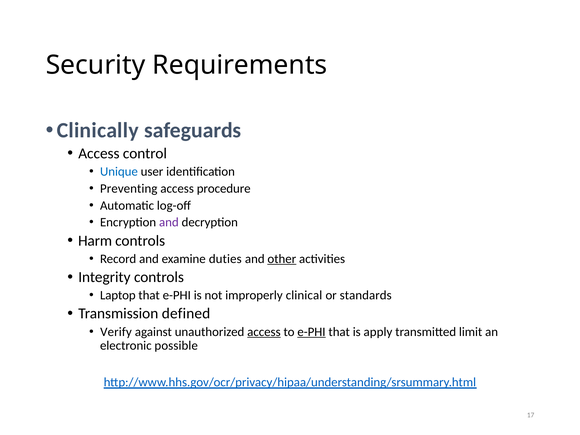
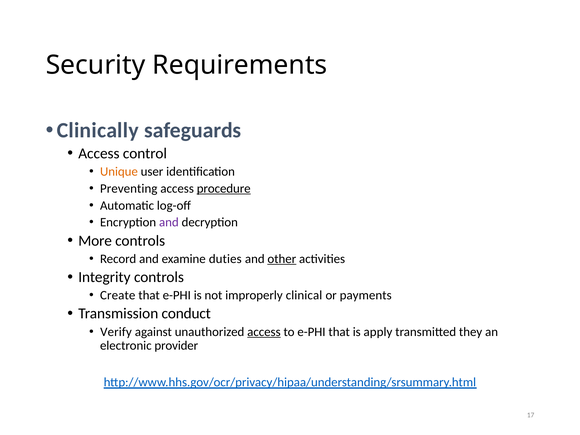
Unique colour: blue -> orange (119, 172)
procedure underline: none -> present (224, 189)
Harm: Harm -> More (95, 241)
Laptop: Laptop -> Create (118, 295)
standards: standards -> payments (366, 295)
defined: defined -> conduct (186, 314)
e-PHI underline: present -> none (311, 332)
limit: limit -> they (471, 332)
possible: possible -> provider (176, 346)
